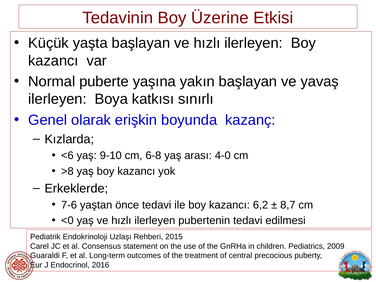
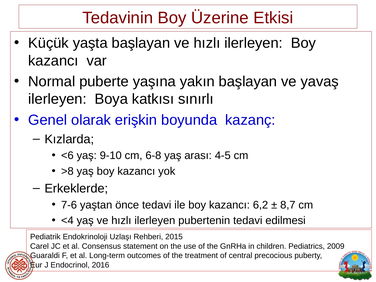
4-0: 4-0 -> 4-5 (223, 156)
<0: <0 -> <4 (67, 221)
